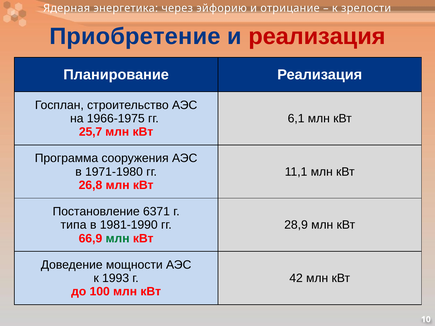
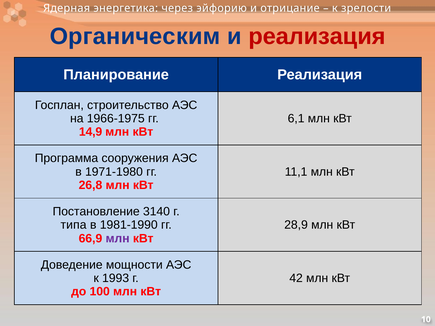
Приобретение: Приобретение -> Органическим (135, 36)
25,7: 25,7 -> 14,9 (91, 132)
6371: 6371 -> 3140 (156, 212)
млн colour: green -> purple (118, 239)
